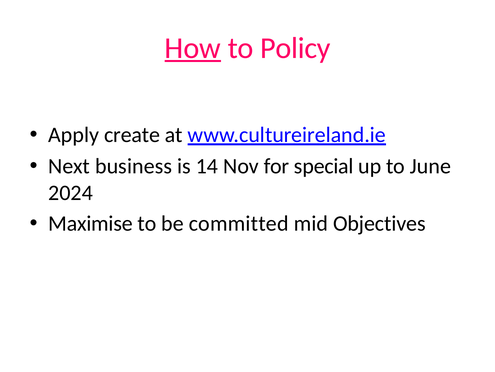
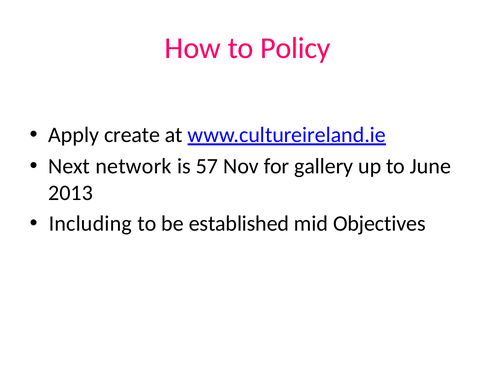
How underline: present -> none (193, 48)
business: business -> network (134, 166)
14: 14 -> 57 (207, 166)
special: special -> gallery (324, 166)
2024: 2024 -> 2013 (71, 192)
Maximise: Maximise -> Including (90, 223)
committed: committed -> established (239, 223)
